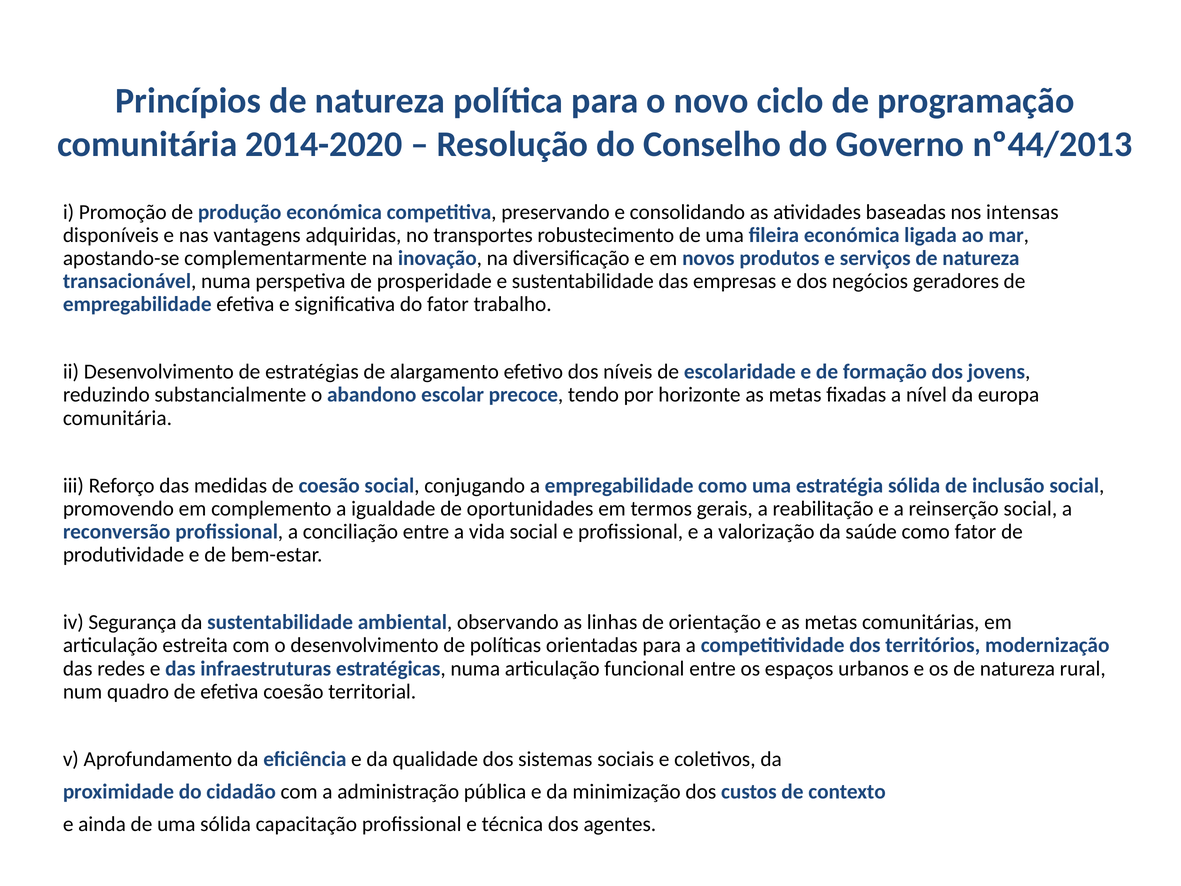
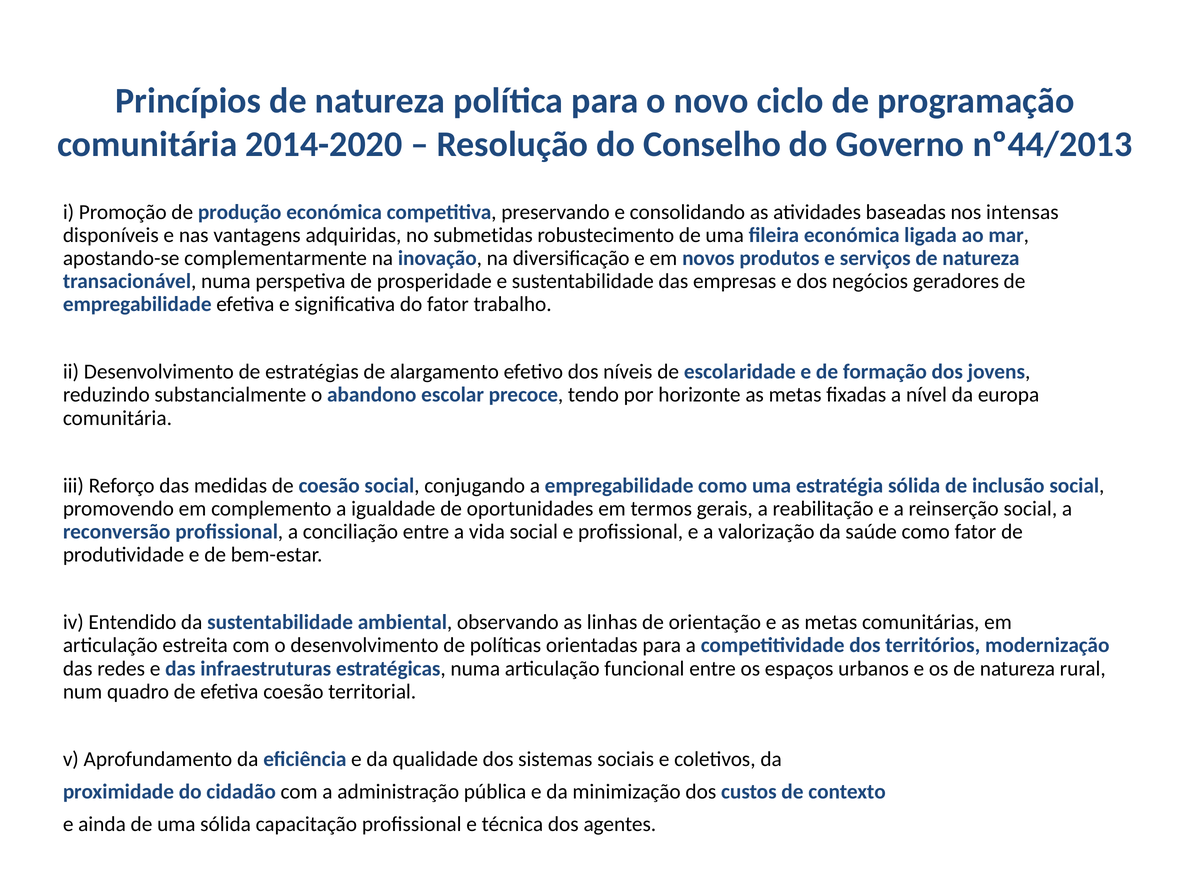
transportes: transportes -> submetidas (483, 235)
Segurança: Segurança -> Entendido (132, 622)
